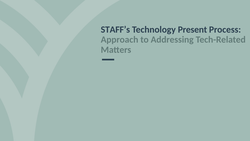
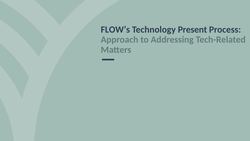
STAFF’s: STAFF’s -> FLOW’s (115, 29)
